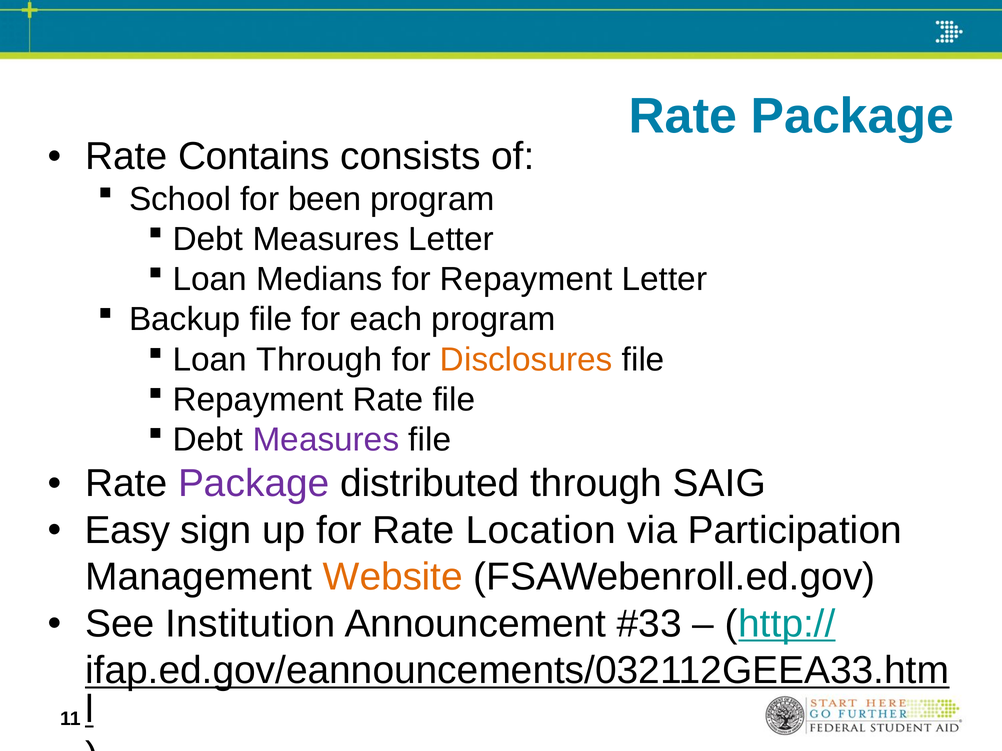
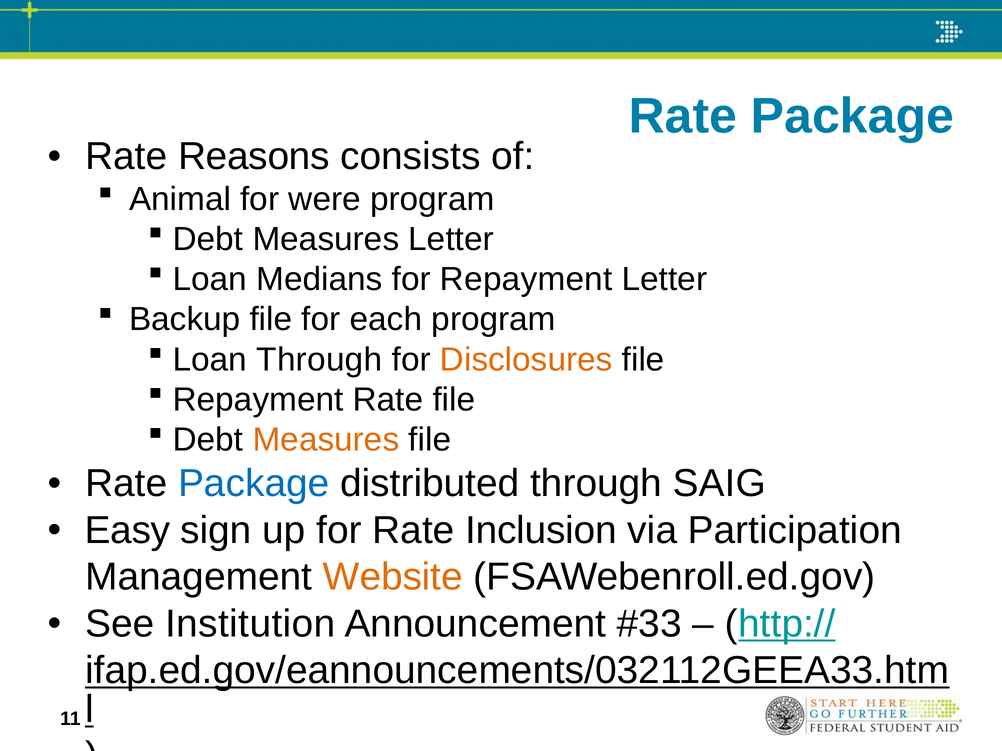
Contains: Contains -> Reasons (254, 156)
School: School -> Animal (180, 199)
been: been -> were (325, 199)
Measures colour: purple -> orange (326, 440)
Package colour: purple -> blue (254, 484)
Location: Location -> Inclusion (541, 531)
